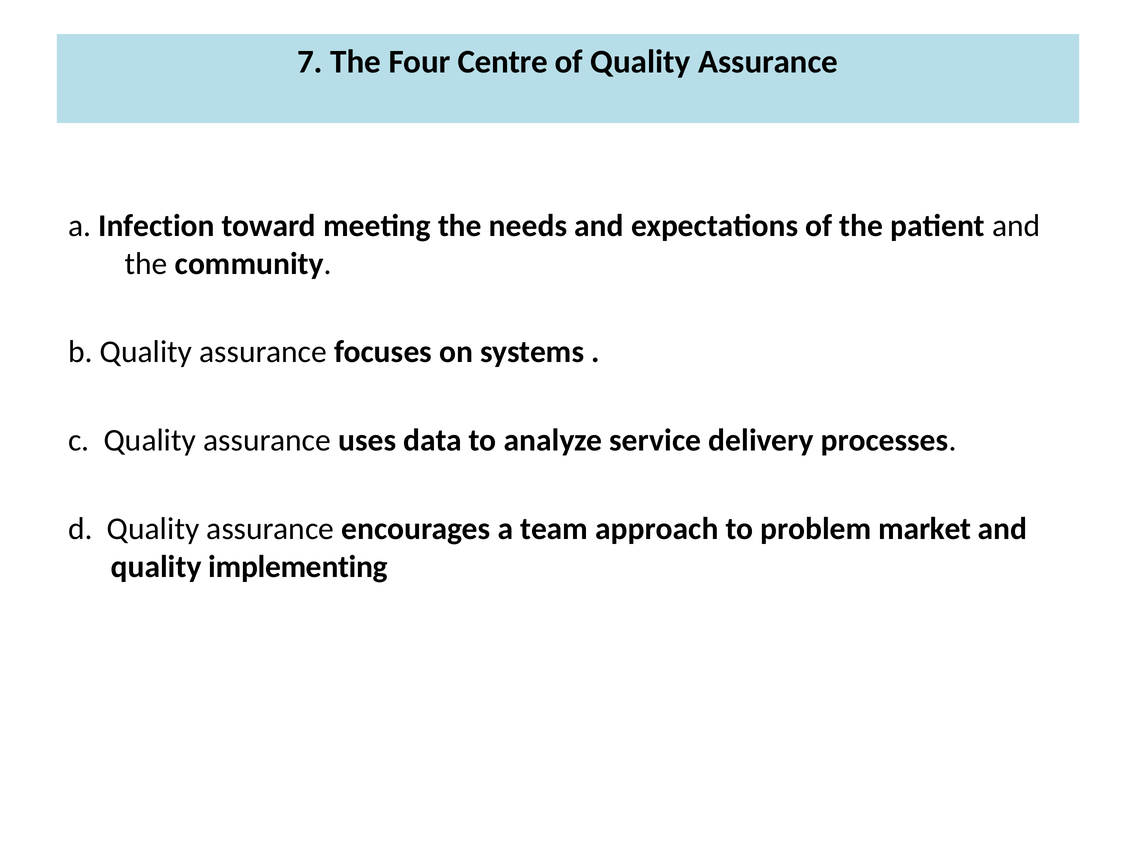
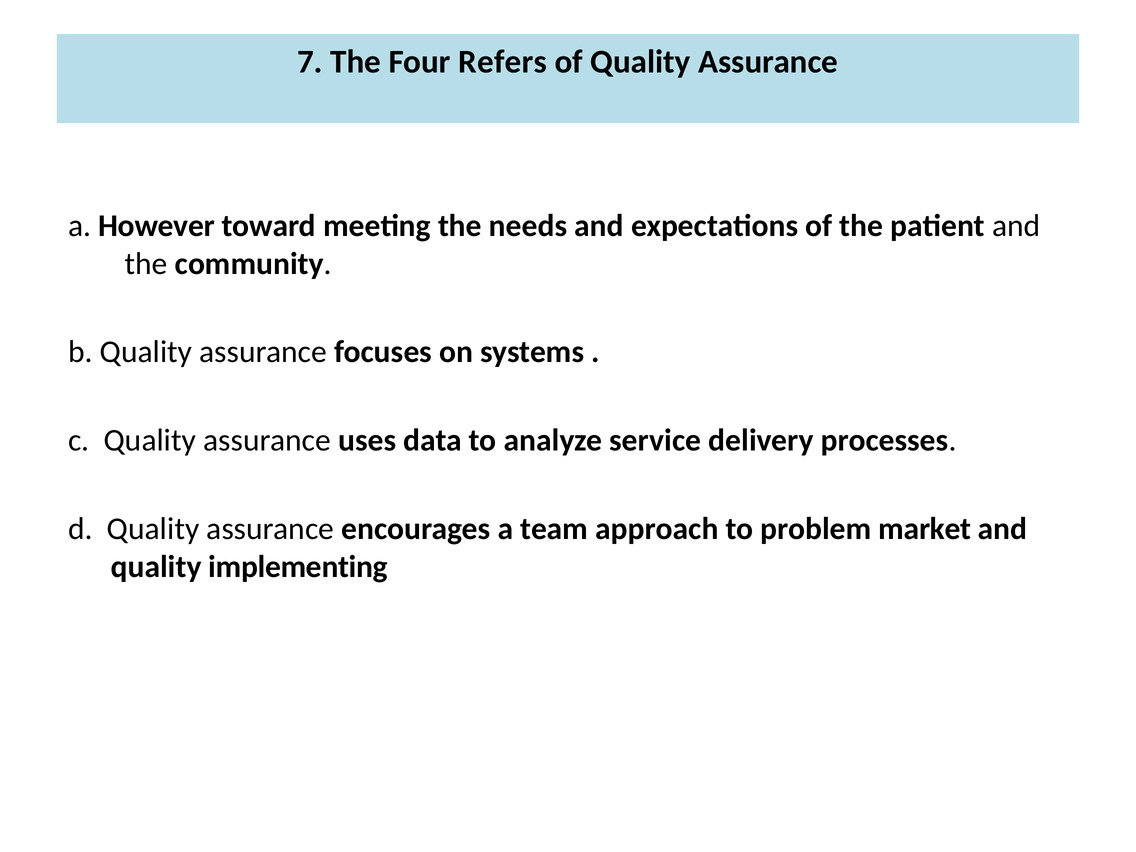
Centre: Centre -> Refers (503, 62)
Infection: Infection -> However (157, 226)
